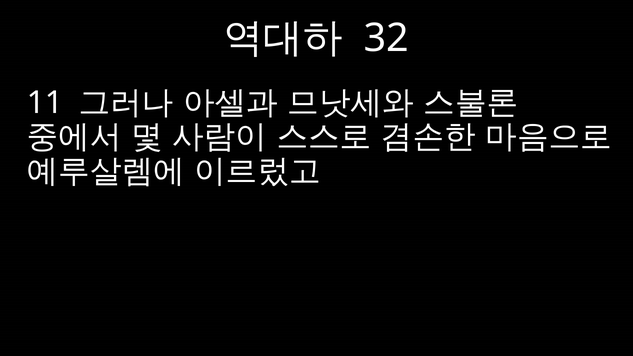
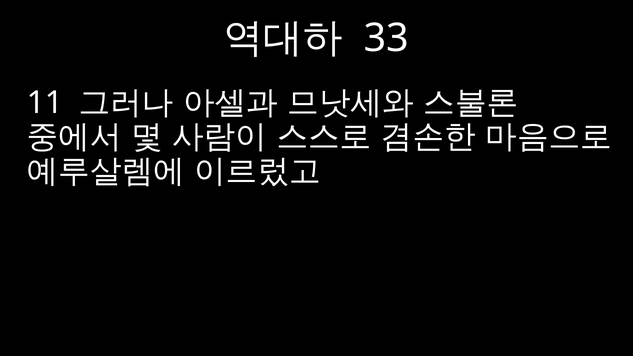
32: 32 -> 33 (386, 38)
